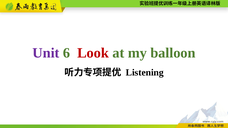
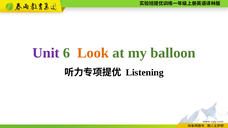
Look colour: red -> orange (93, 53)
